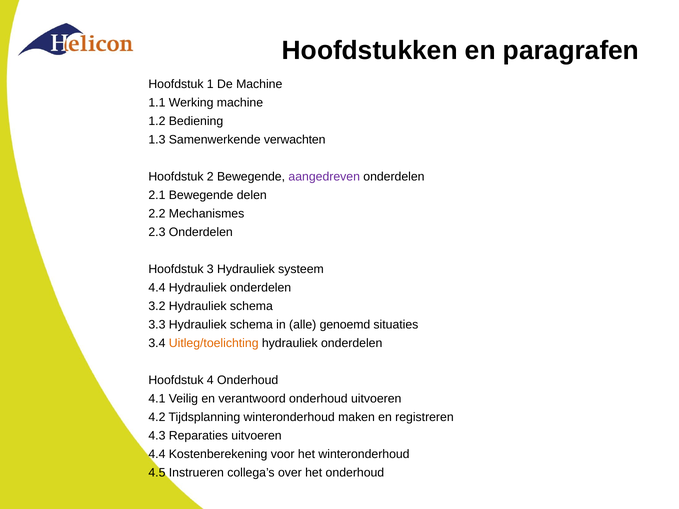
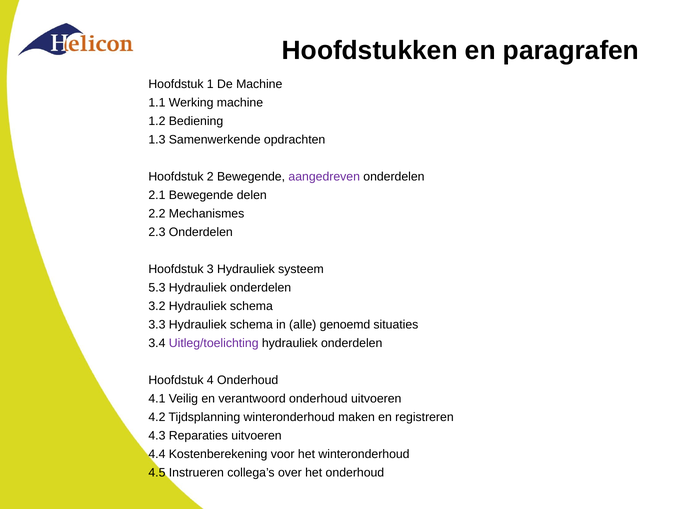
verwachten: verwachten -> opdrachten (295, 140)
4.4: 4.4 -> 5.3 (157, 288)
Uitleg/toelichting colour: orange -> purple (214, 343)
